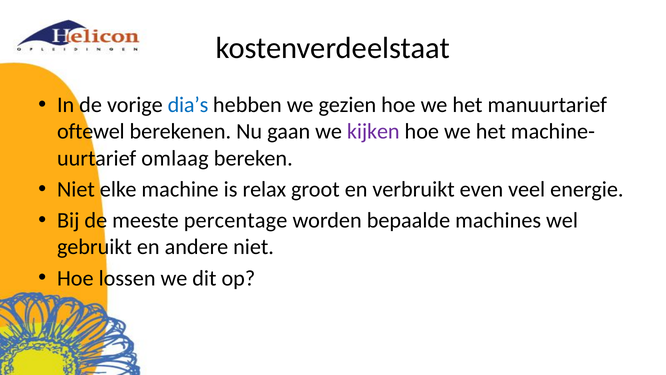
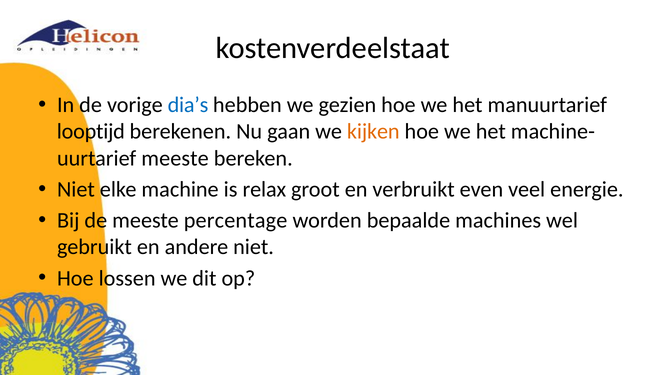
oftewel: oftewel -> looptijd (91, 131)
kijken colour: purple -> orange (373, 131)
omlaag: omlaag -> meeste (175, 158)
